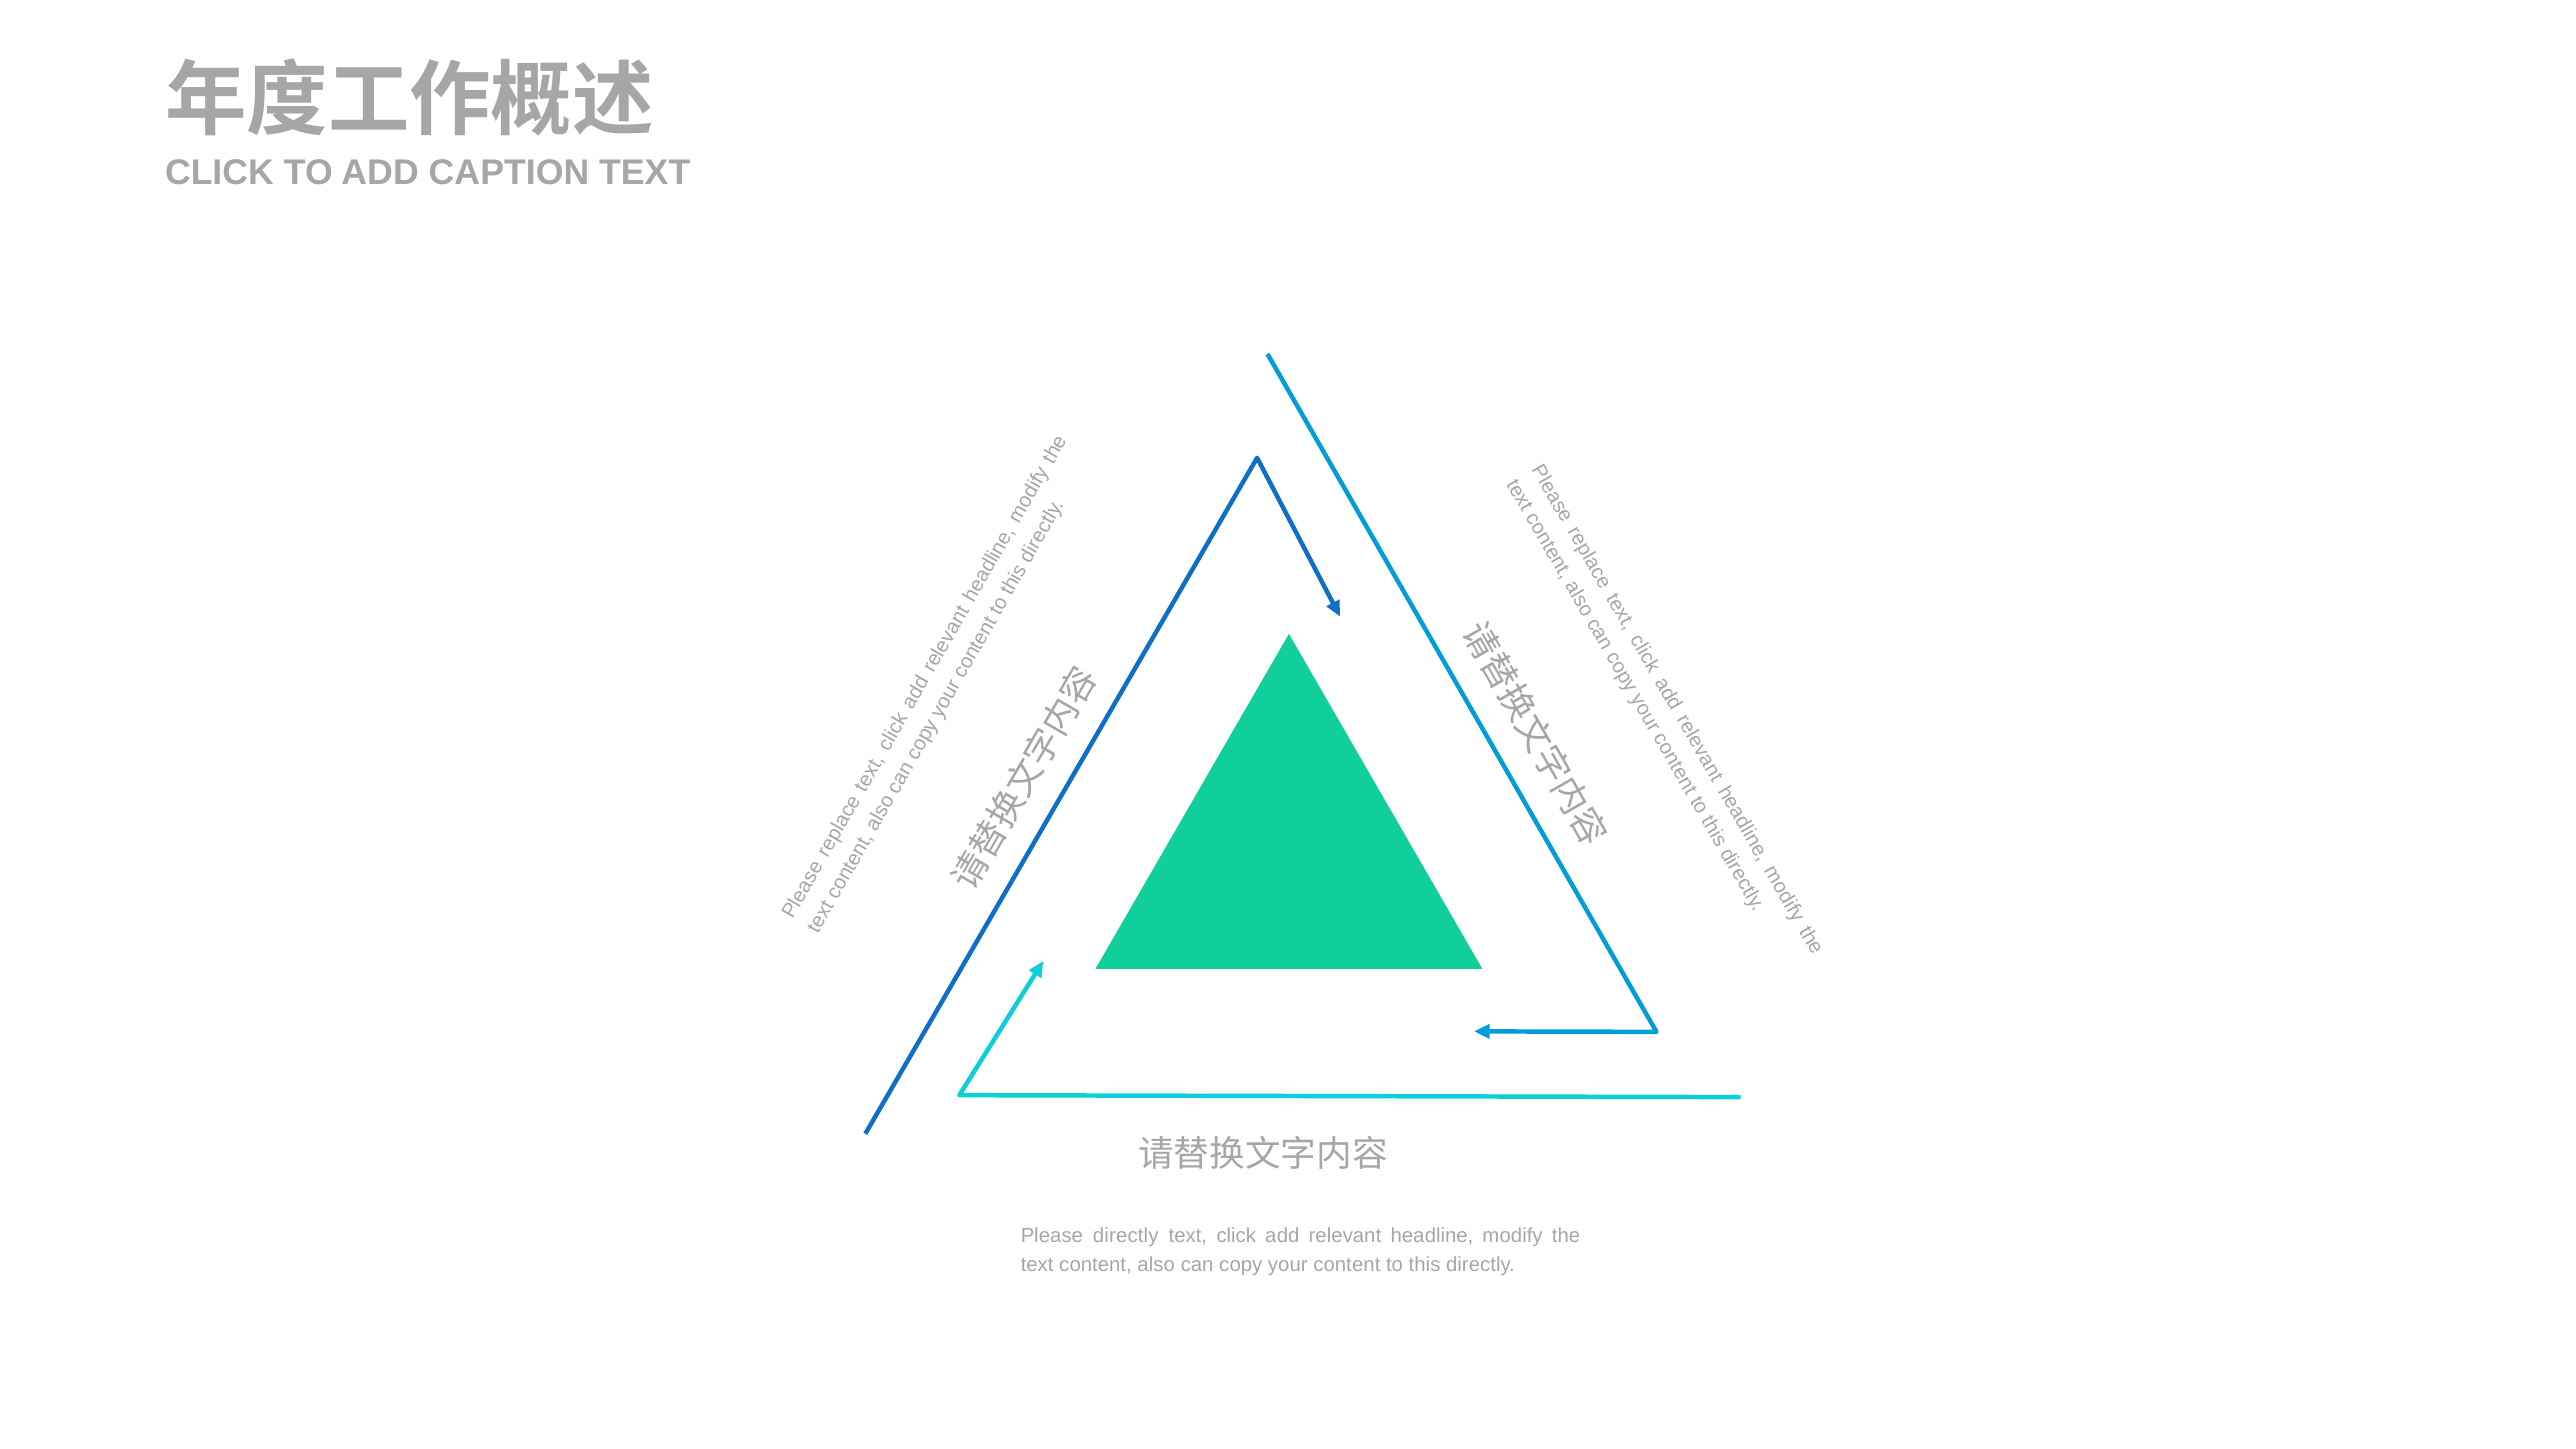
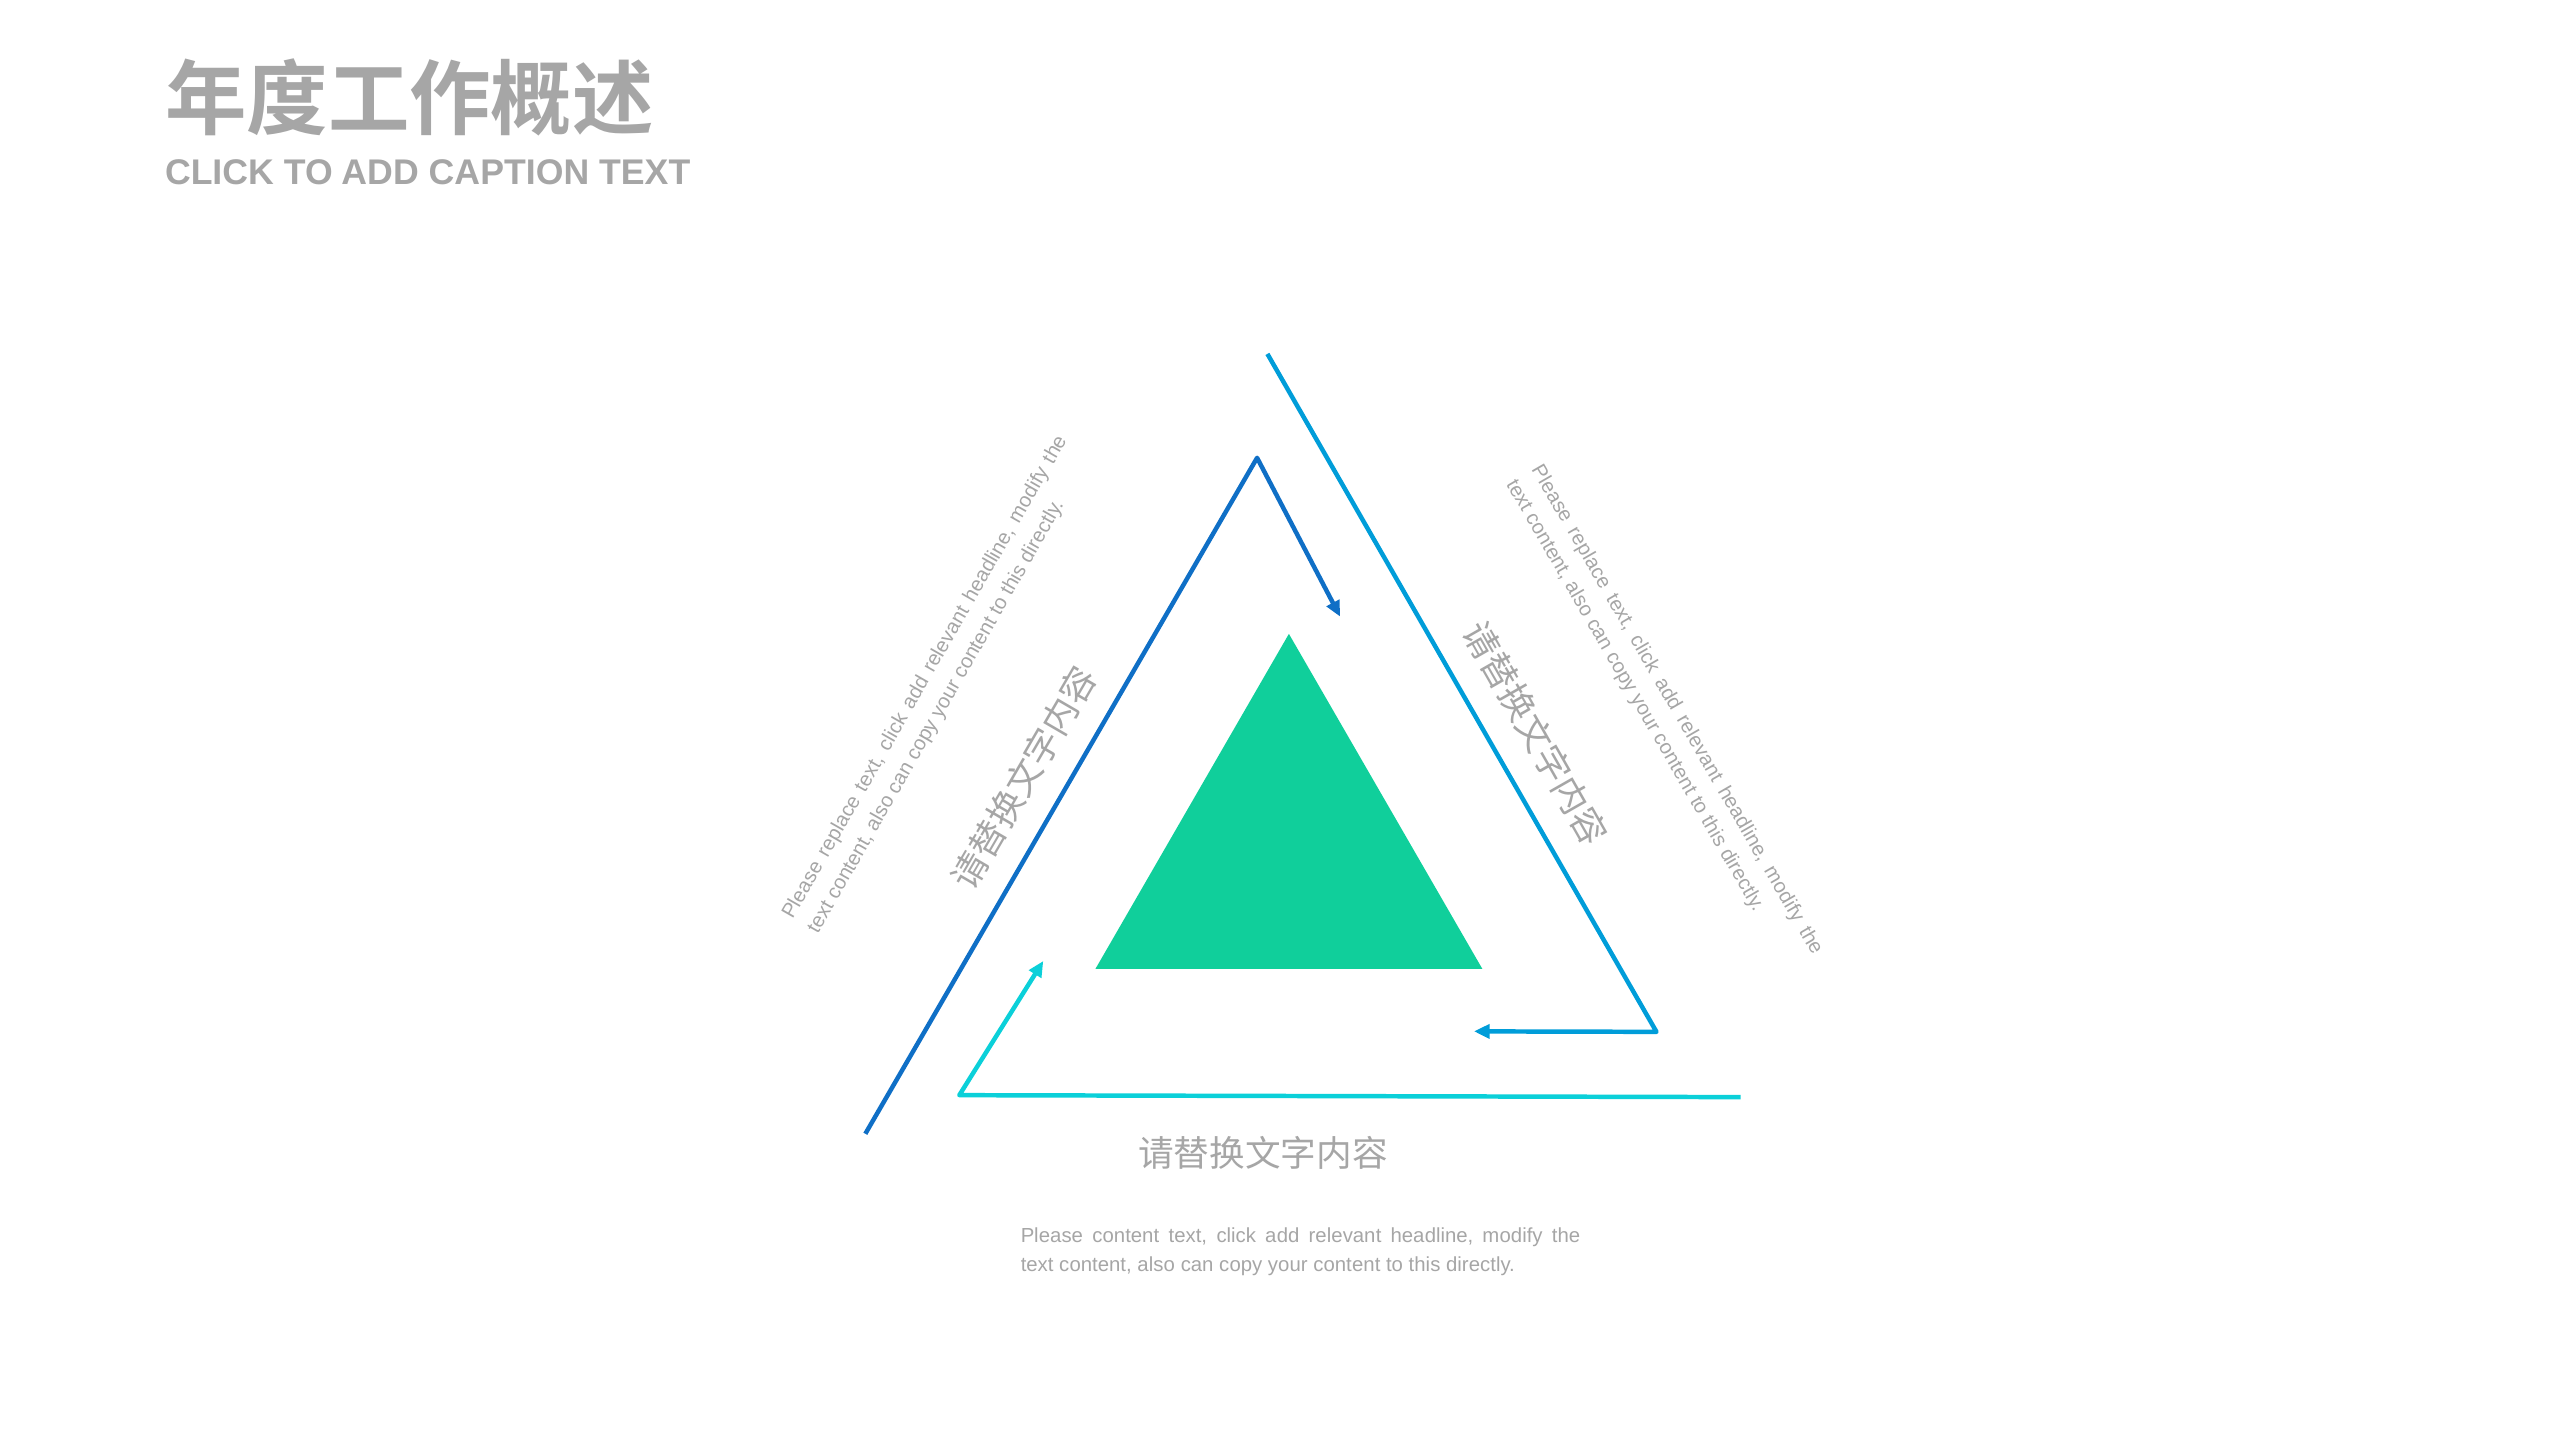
Please directly: directly -> content (1126, 1235)
